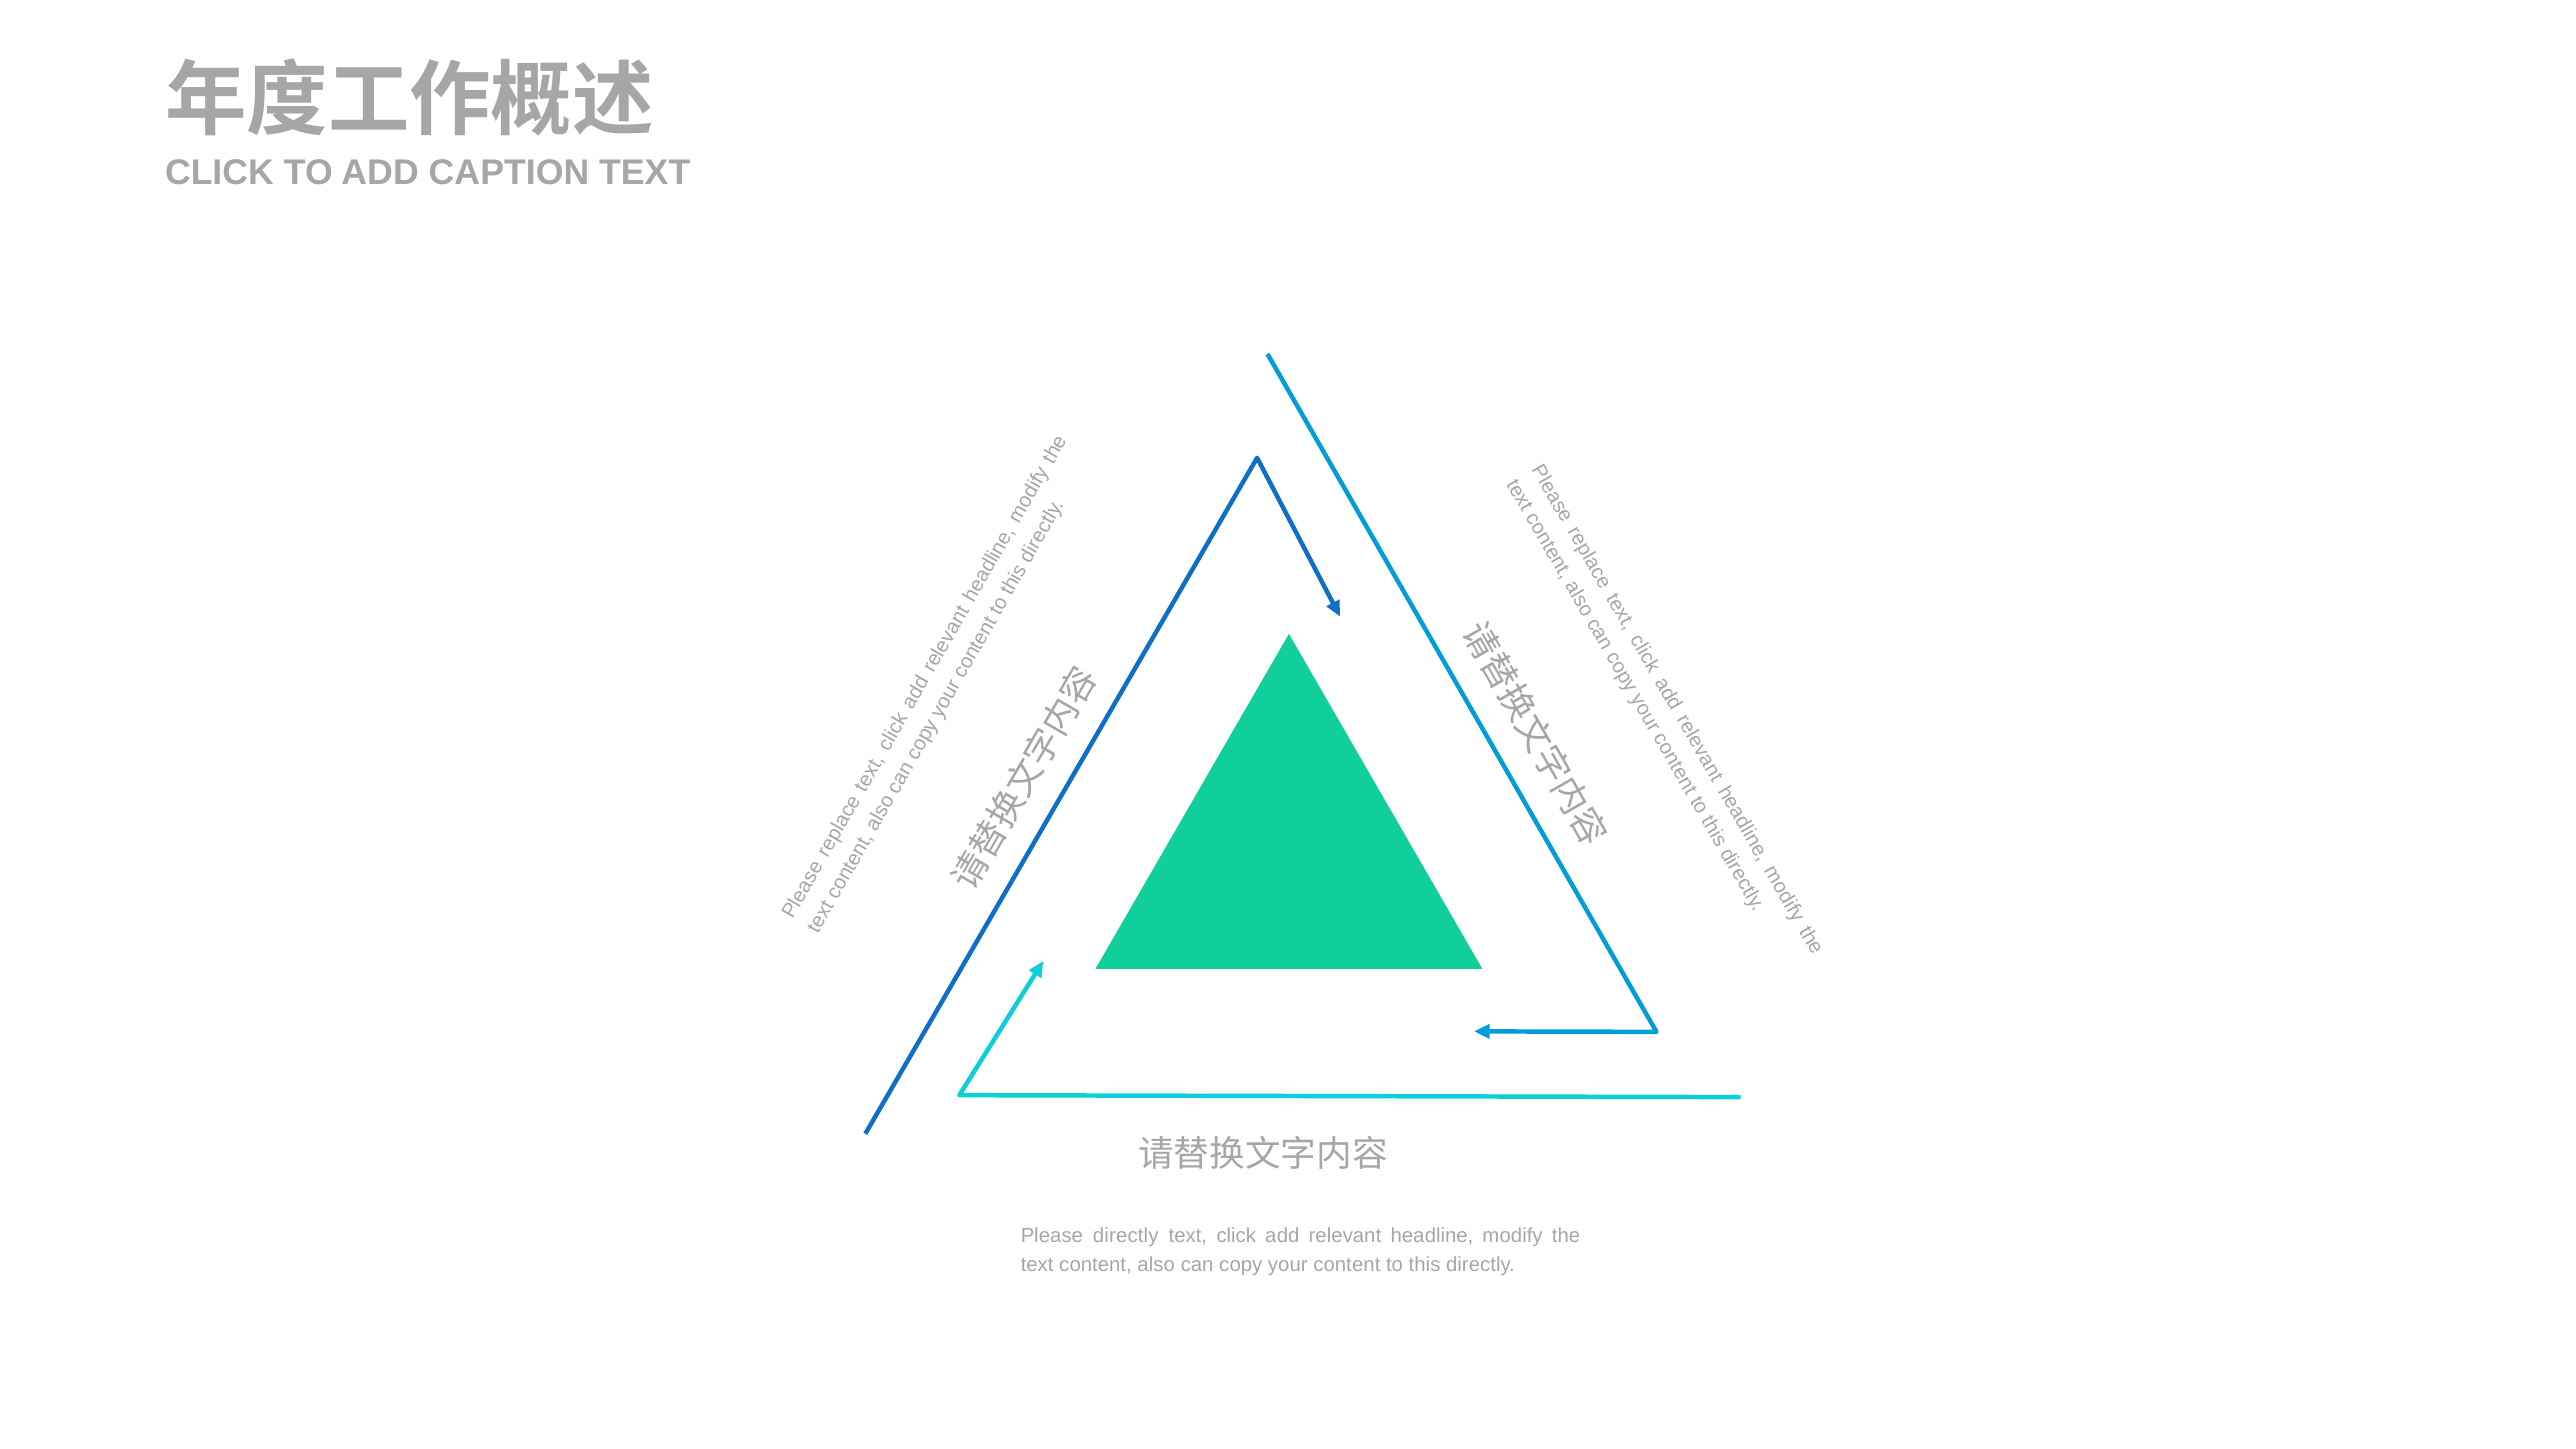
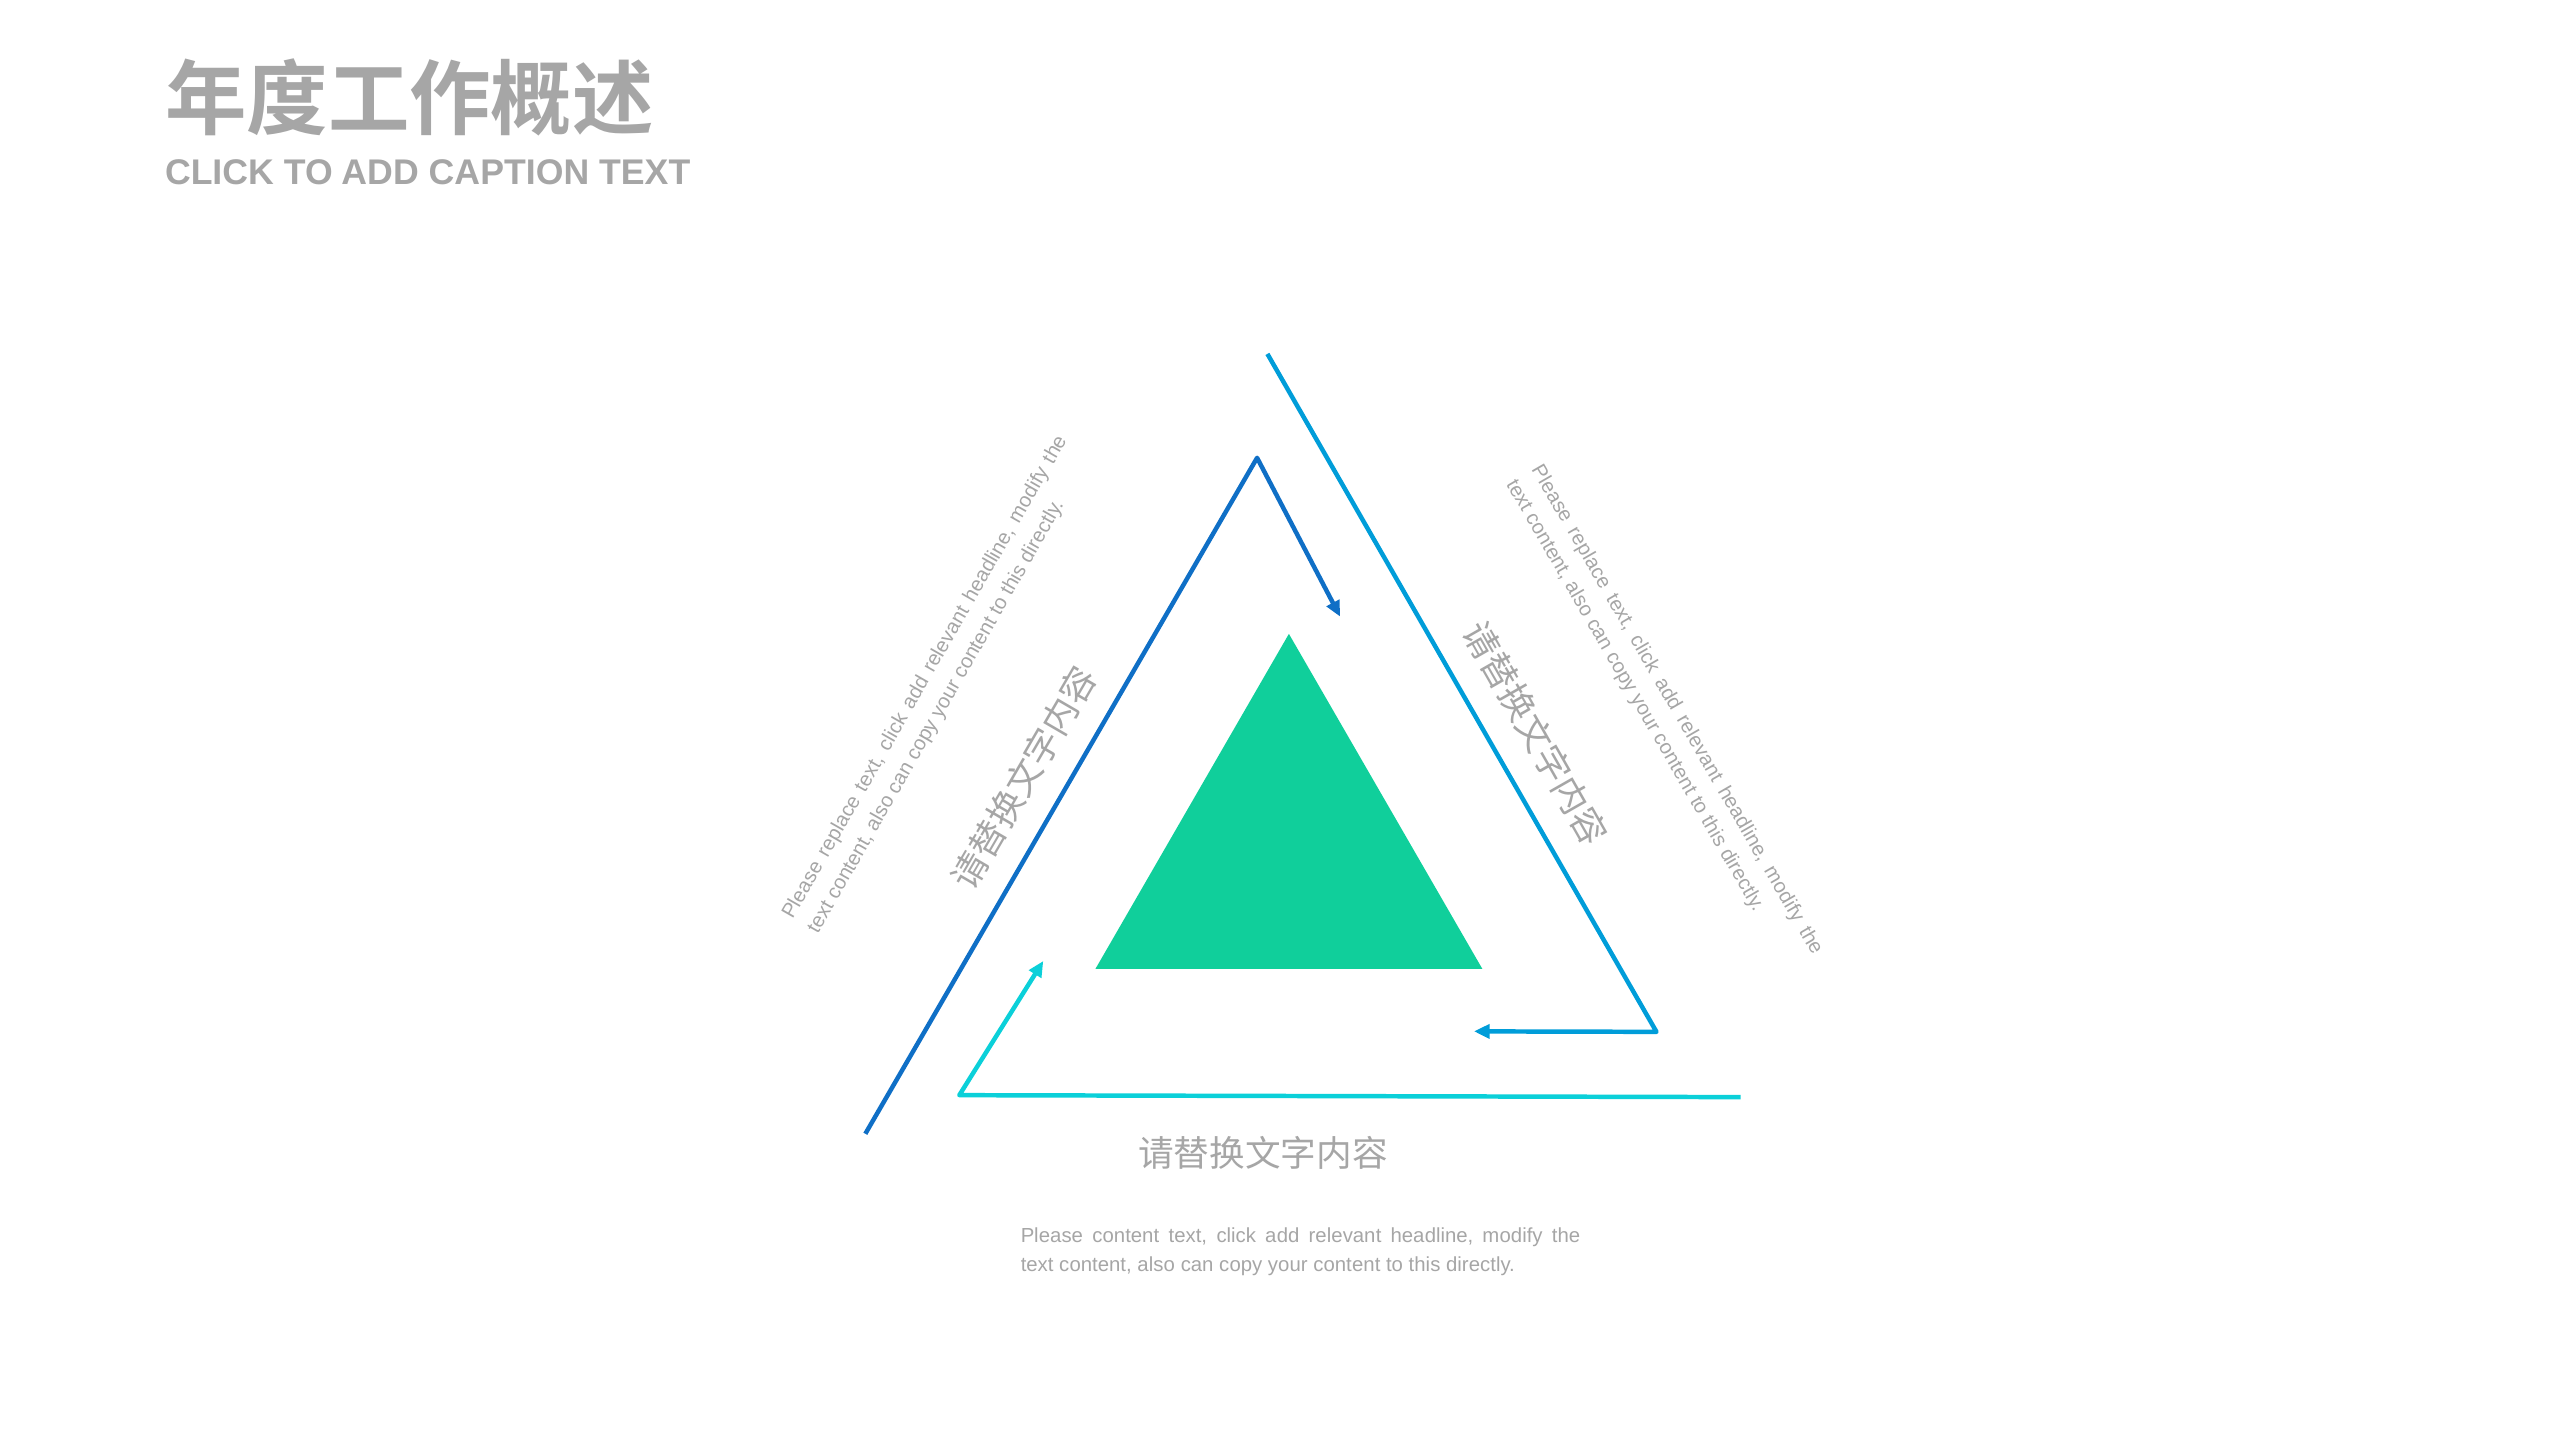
Please directly: directly -> content (1126, 1235)
